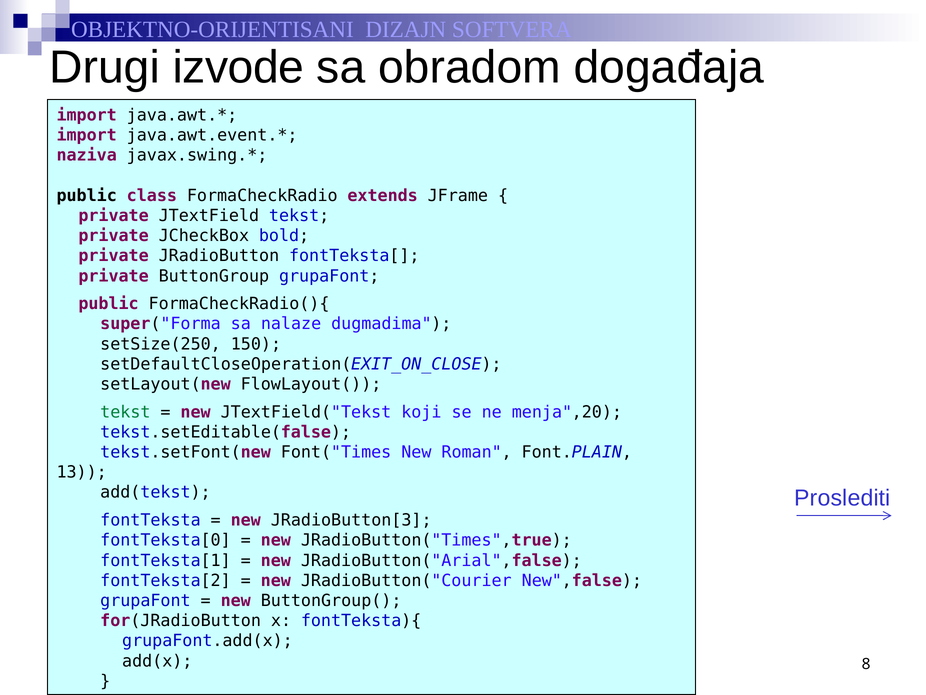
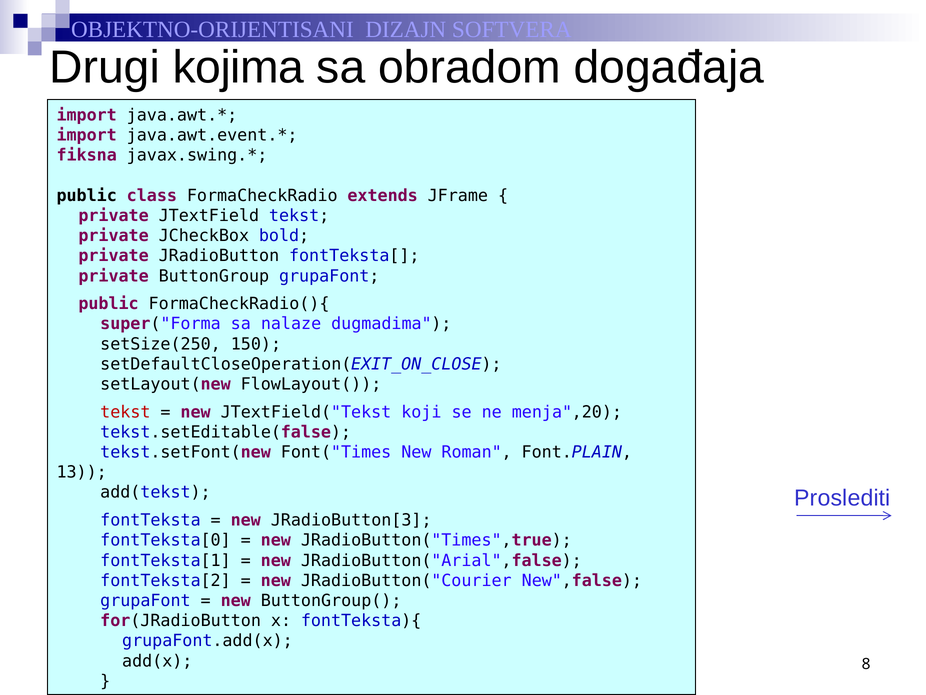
izvode: izvode -> kojima (238, 67)
naziva: naziva -> fiksna (87, 155)
tekst colour: green -> red (125, 412)
